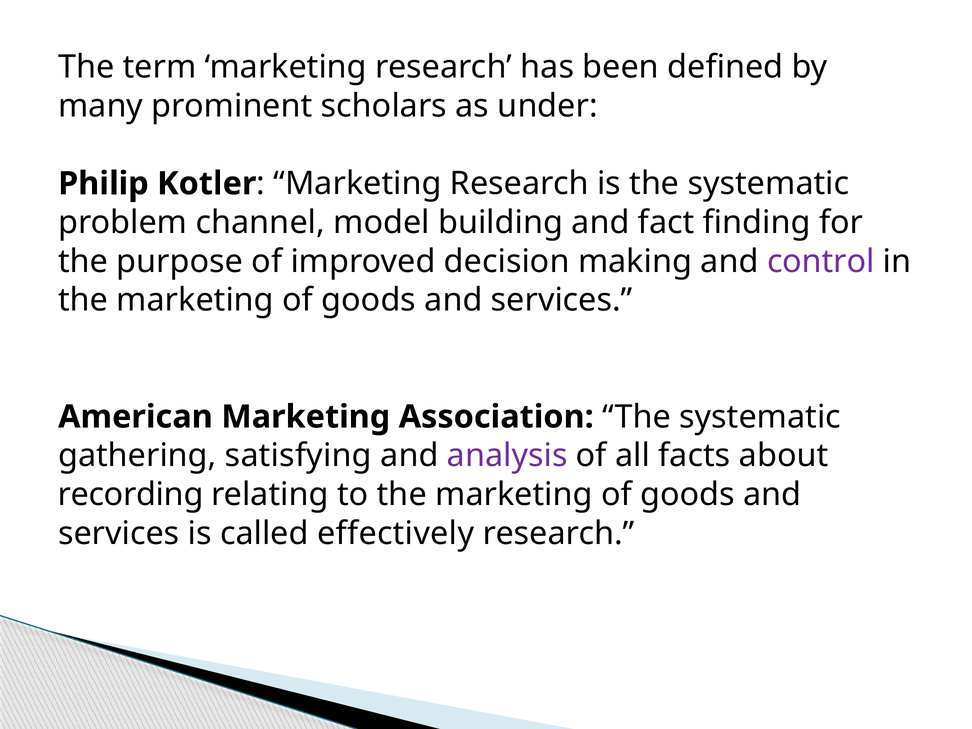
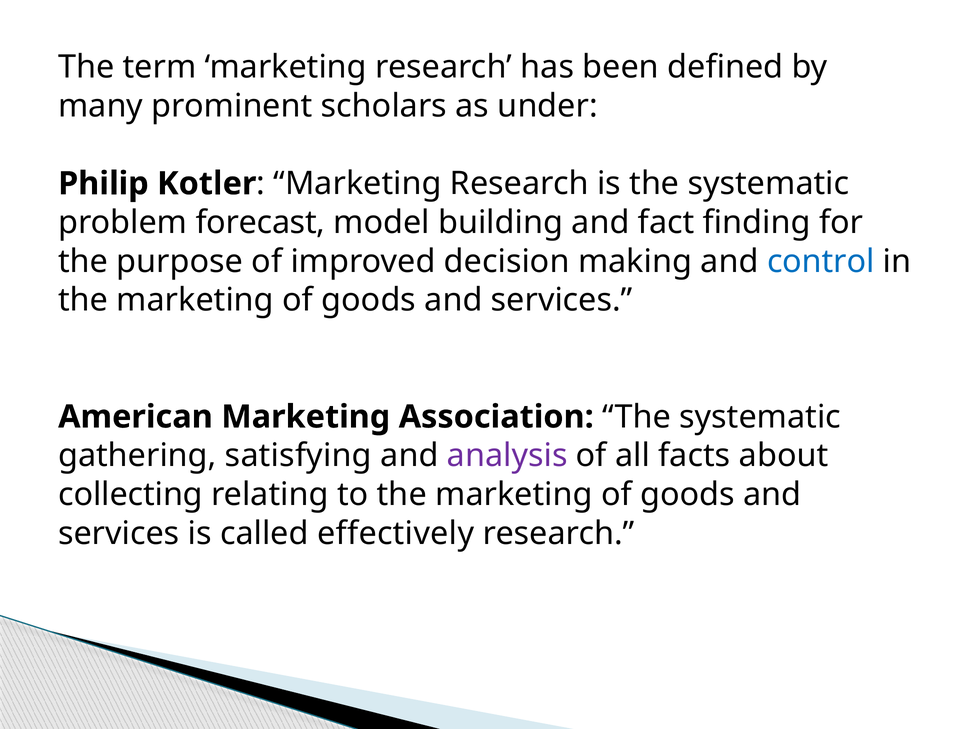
channel: channel -> forecast (260, 222)
control colour: purple -> blue (821, 261)
recording: recording -> collecting (130, 495)
